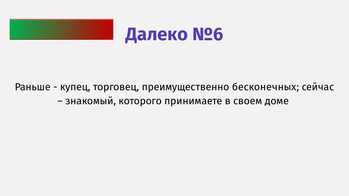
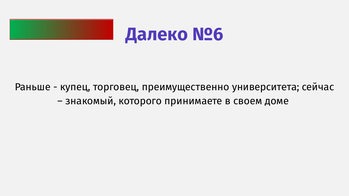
бесконечных: бесконечных -> университета (266, 87)
